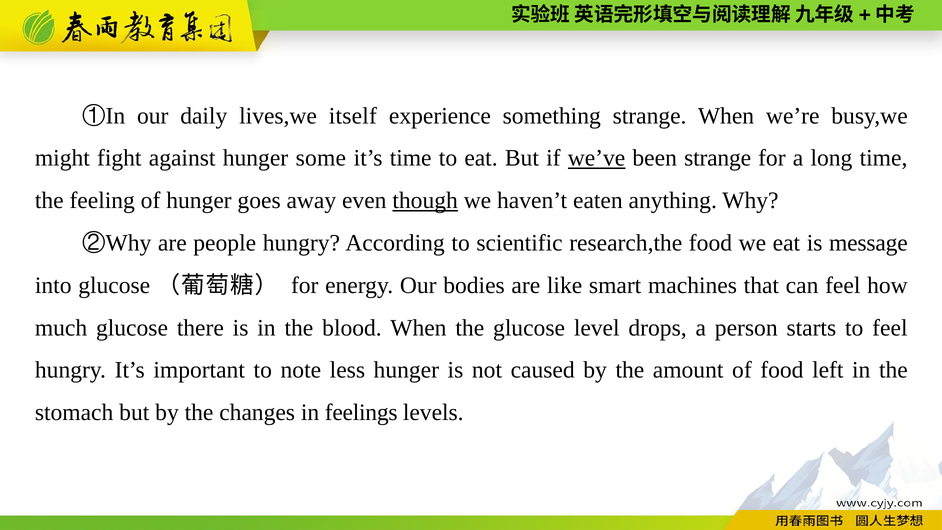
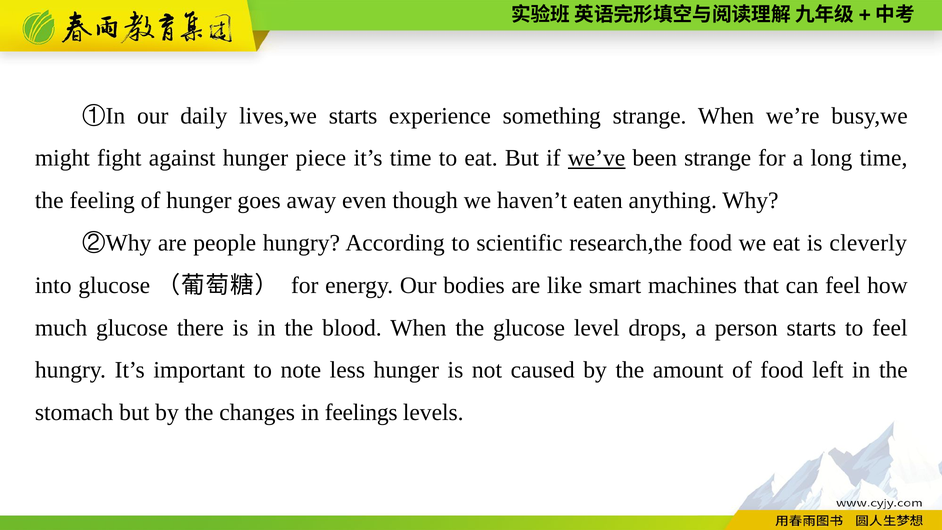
lives,we itself: itself -> starts (353, 116)
some: some -> piece (321, 158)
though underline: present -> none (425, 201)
message: message -> cleverly (868, 243)
